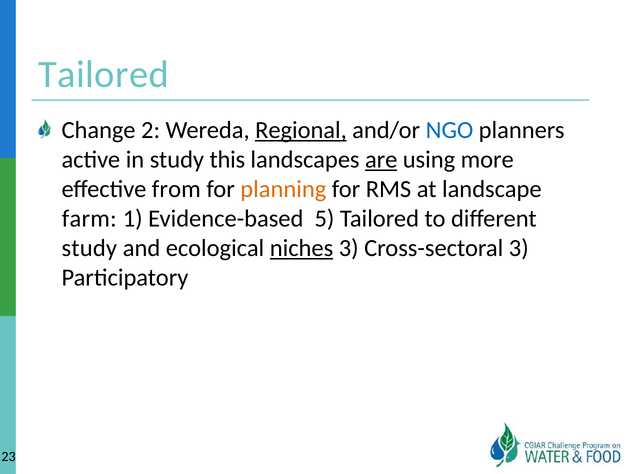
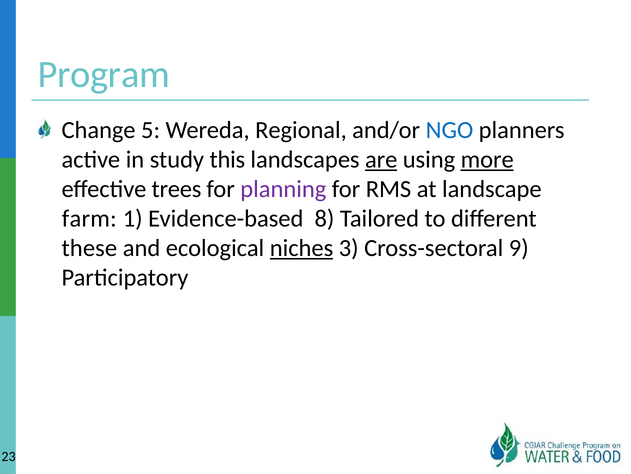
Tailored: Tailored -> Program (104, 74)
2: 2 -> 5 (151, 130)
Regional underline: present -> none (301, 130)
more underline: none -> present (487, 159)
from: from -> trees (176, 189)
planning colour: orange -> purple (283, 189)
5: 5 -> 8 (324, 218)
study: study -> these (89, 248)
Cross-sectoral 3: 3 -> 9 (519, 248)
